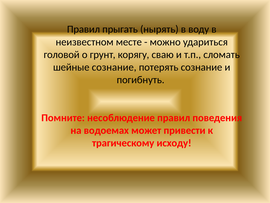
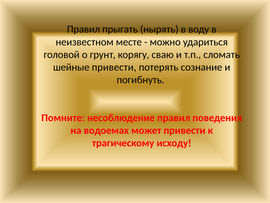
шейные сознание: сознание -> привести (114, 67)
